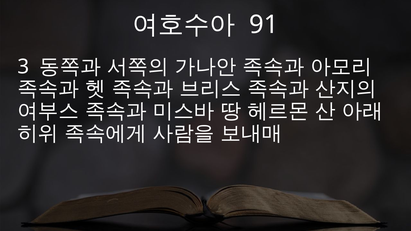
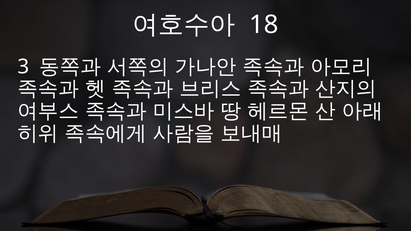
91: 91 -> 18 (264, 25)
